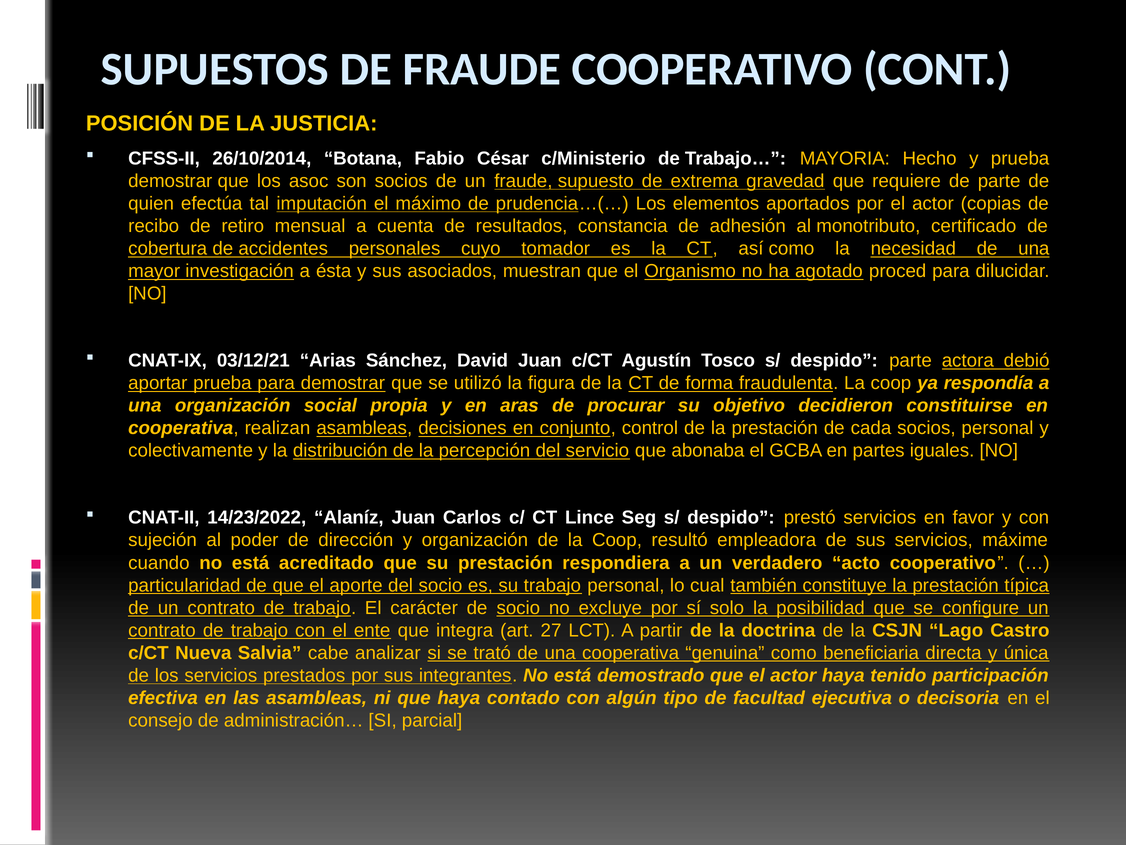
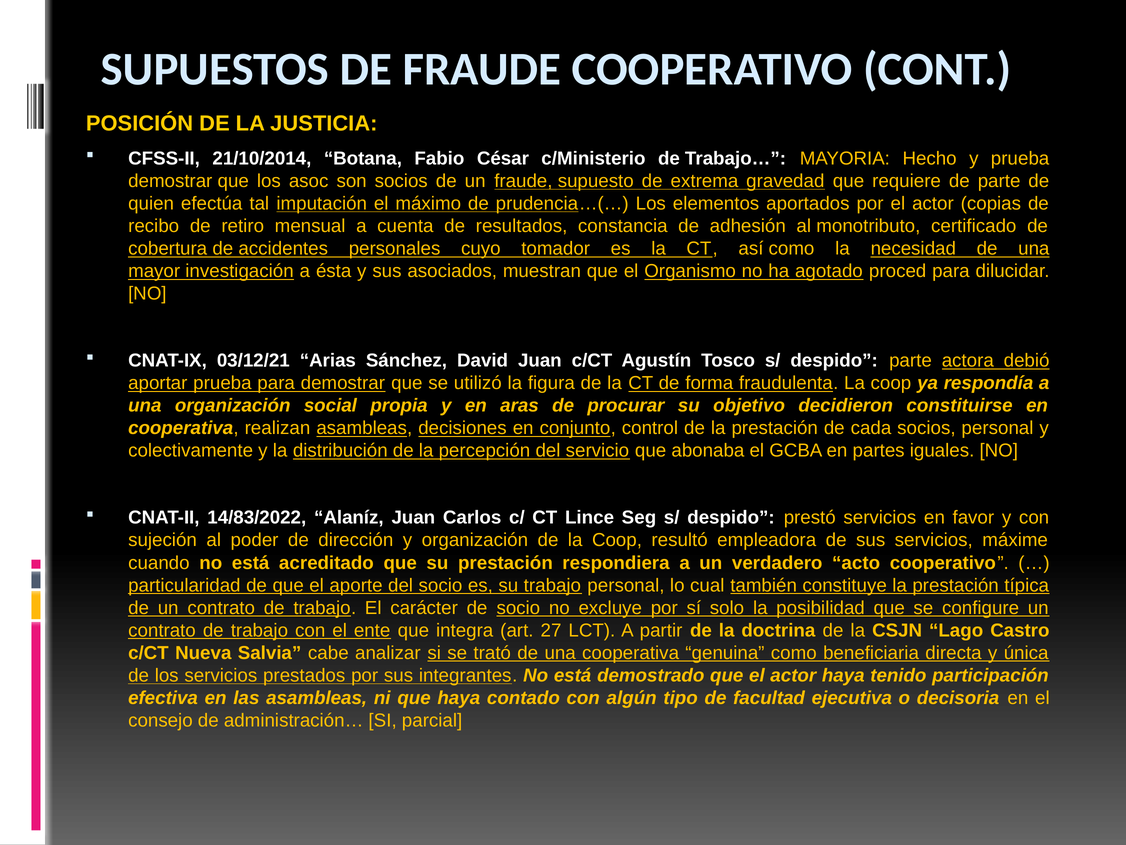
26/10/2014: 26/10/2014 -> 21/10/2014 (262, 158)
14/23/2022: 14/23/2022 -> 14/83/2022 (257, 517)
